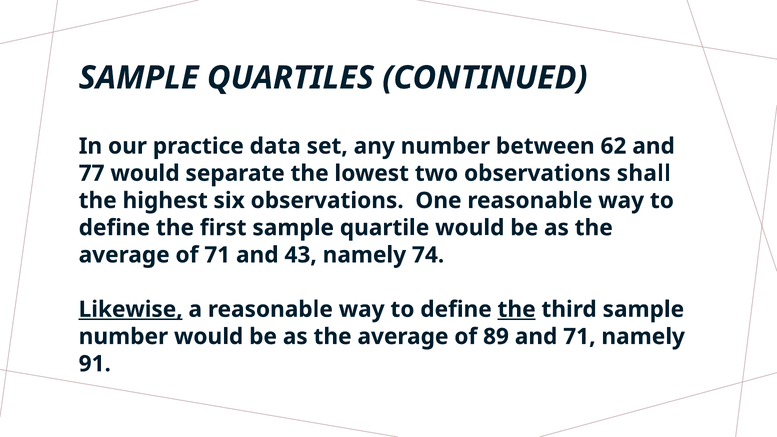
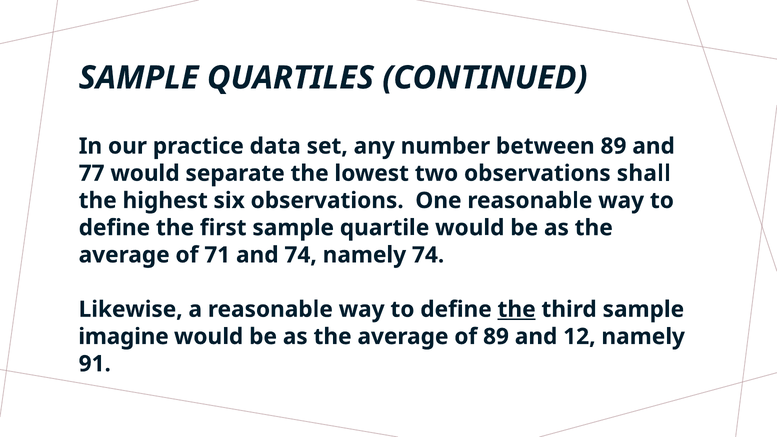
between 62: 62 -> 89 (613, 146)
and 43: 43 -> 74 (301, 255)
Likewise underline: present -> none (131, 309)
number: number -> imagine (124, 337)
and 71: 71 -> 12 (579, 337)
